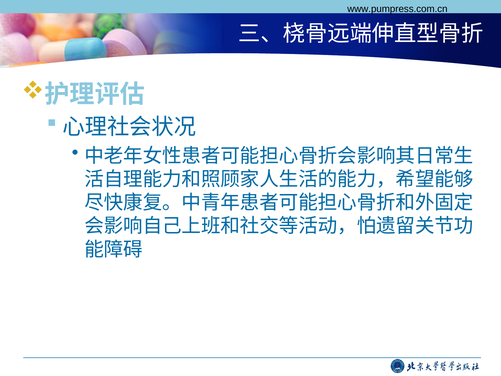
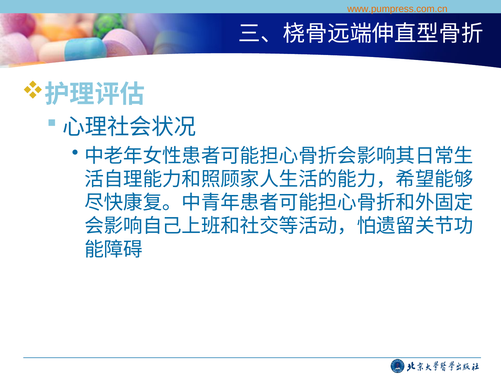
www.pumpress.com.cn colour: black -> orange (397, 9)
